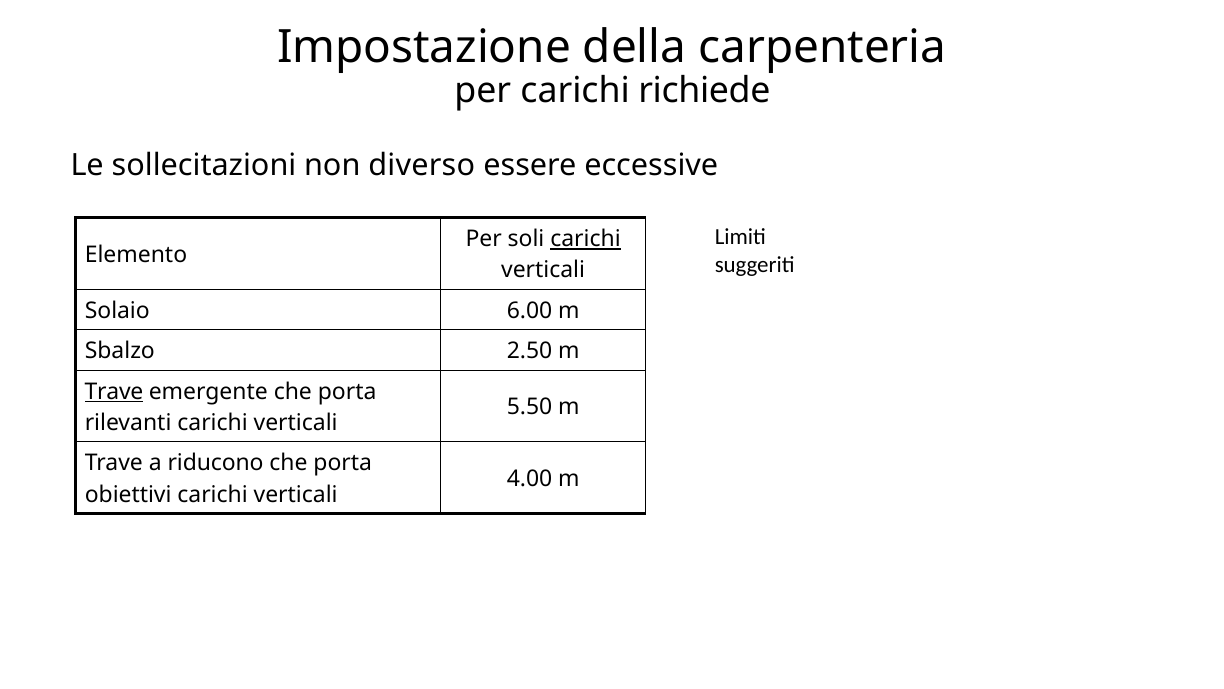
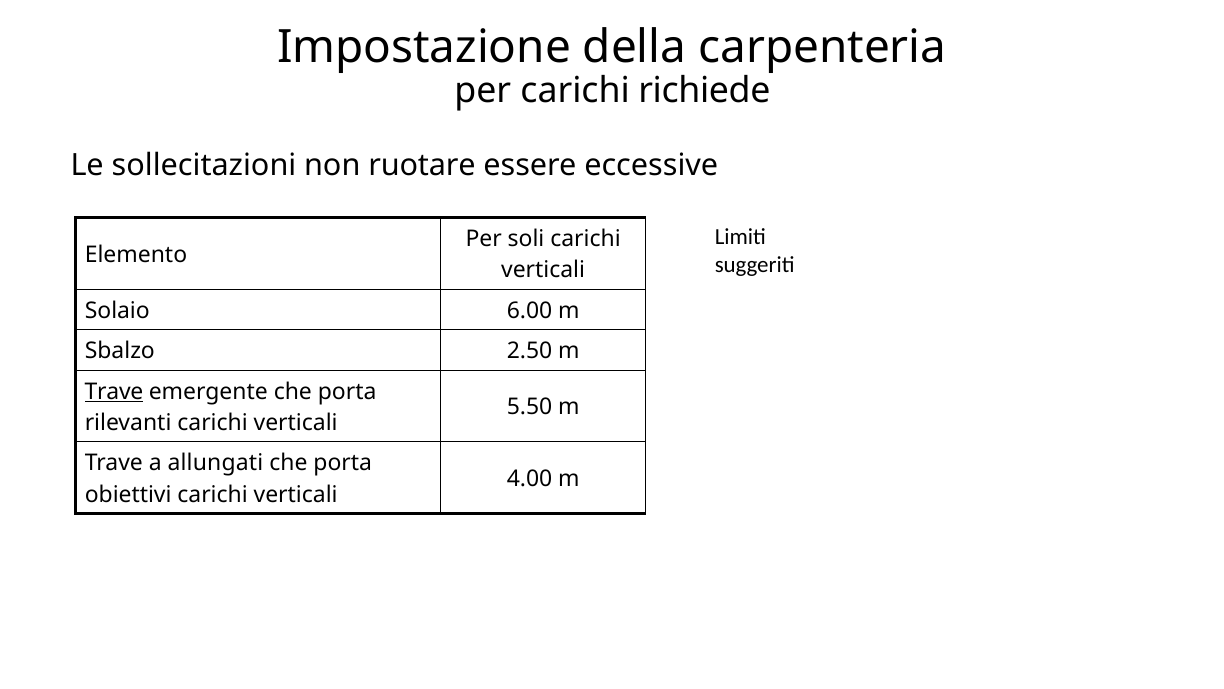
diverso: diverso -> ruotare (422, 166)
carichi underline: present -> none (586, 239)
riducono: riducono -> allungati (215, 463)
